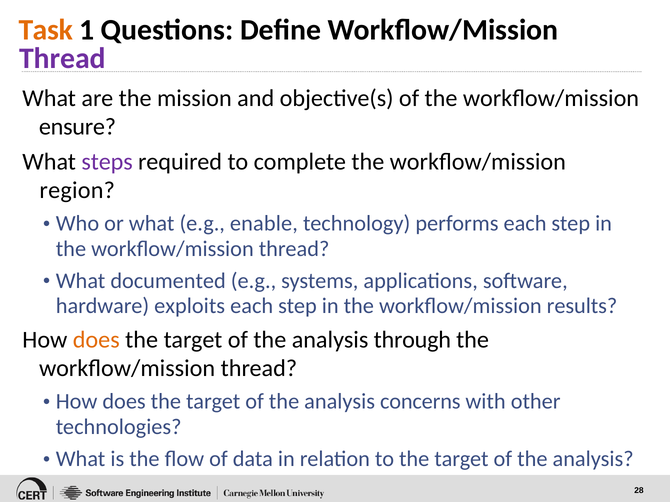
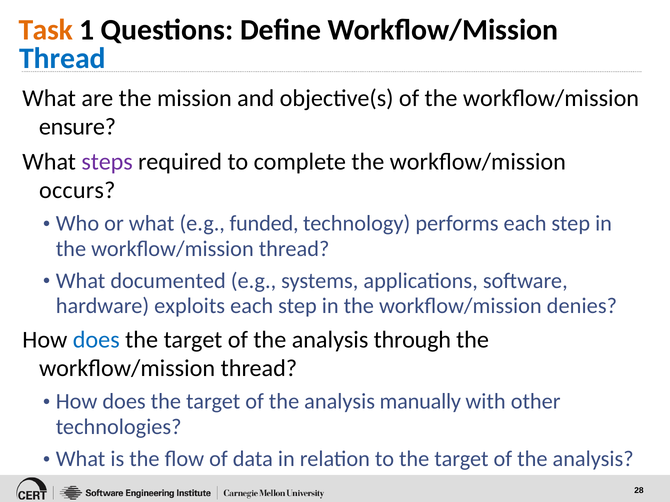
Thread colour: purple -> blue (62, 58)
region: region -> occurs (77, 190)
enable: enable -> funded (264, 224)
results: results -> denies (582, 306)
does colour: orange -> blue (96, 340)
concerns: concerns -> manually (420, 402)
